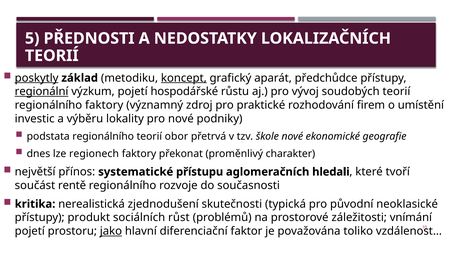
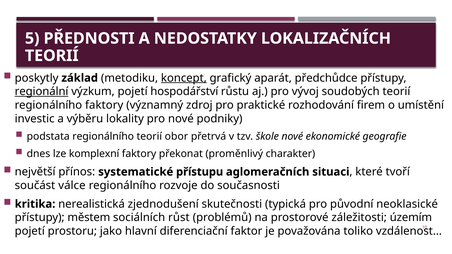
poskytly underline: present -> none (37, 78)
hospodářské: hospodářské -> hospodářství (184, 92)
regionech: regionech -> komplexní (94, 154)
hledali: hledali -> situaci (331, 172)
rentě: rentě -> válce (72, 186)
produkt: produkt -> městem (89, 218)
vnímání: vnímání -> územím (411, 218)
jako underline: present -> none (111, 231)
